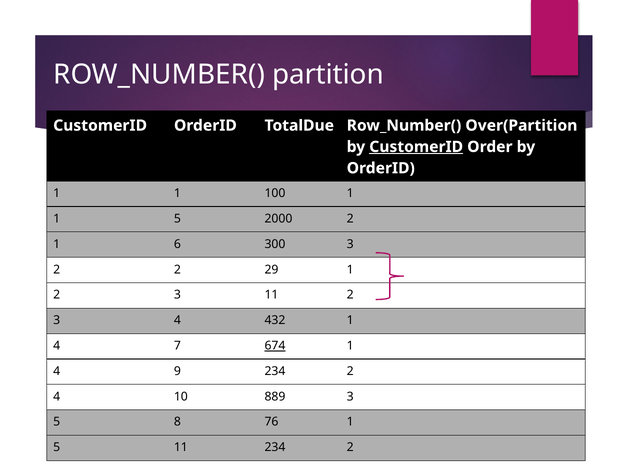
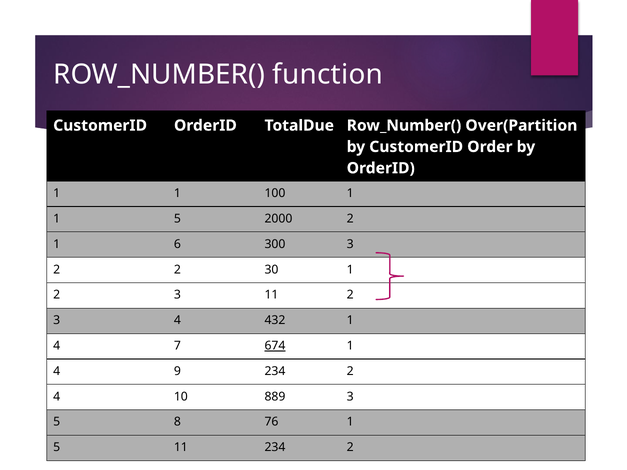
partition: partition -> function (328, 75)
CustomerID underline: present -> none (416, 147)
29: 29 -> 30 (271, 270)
